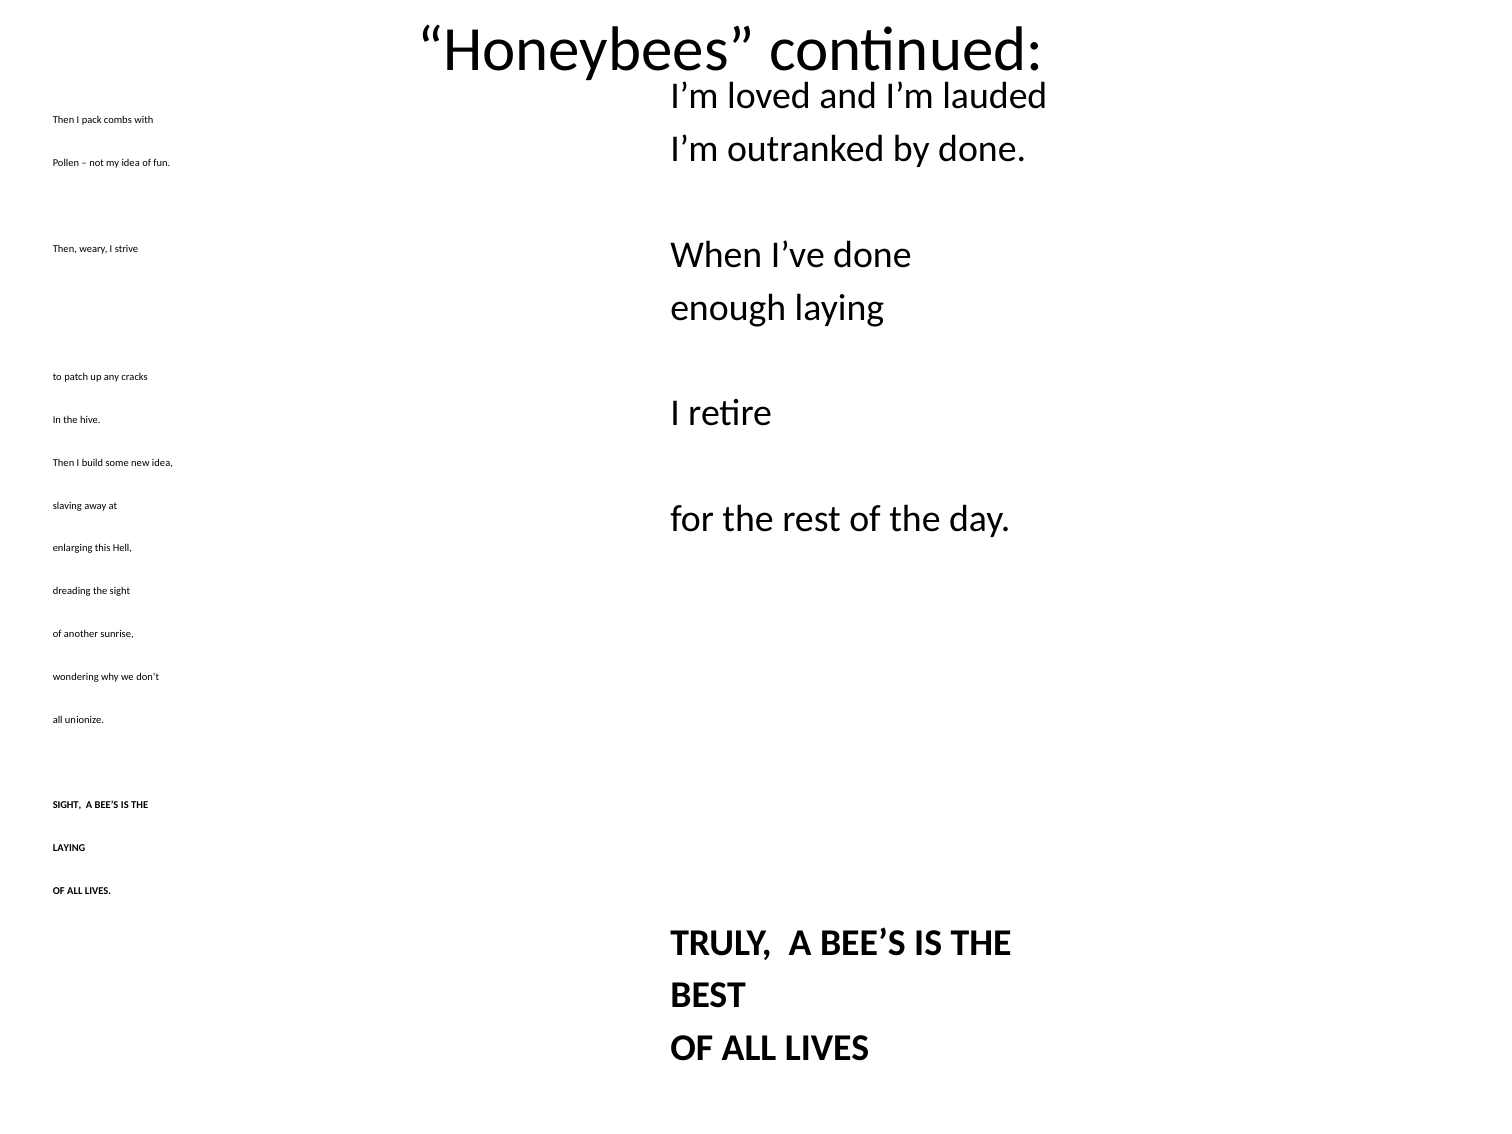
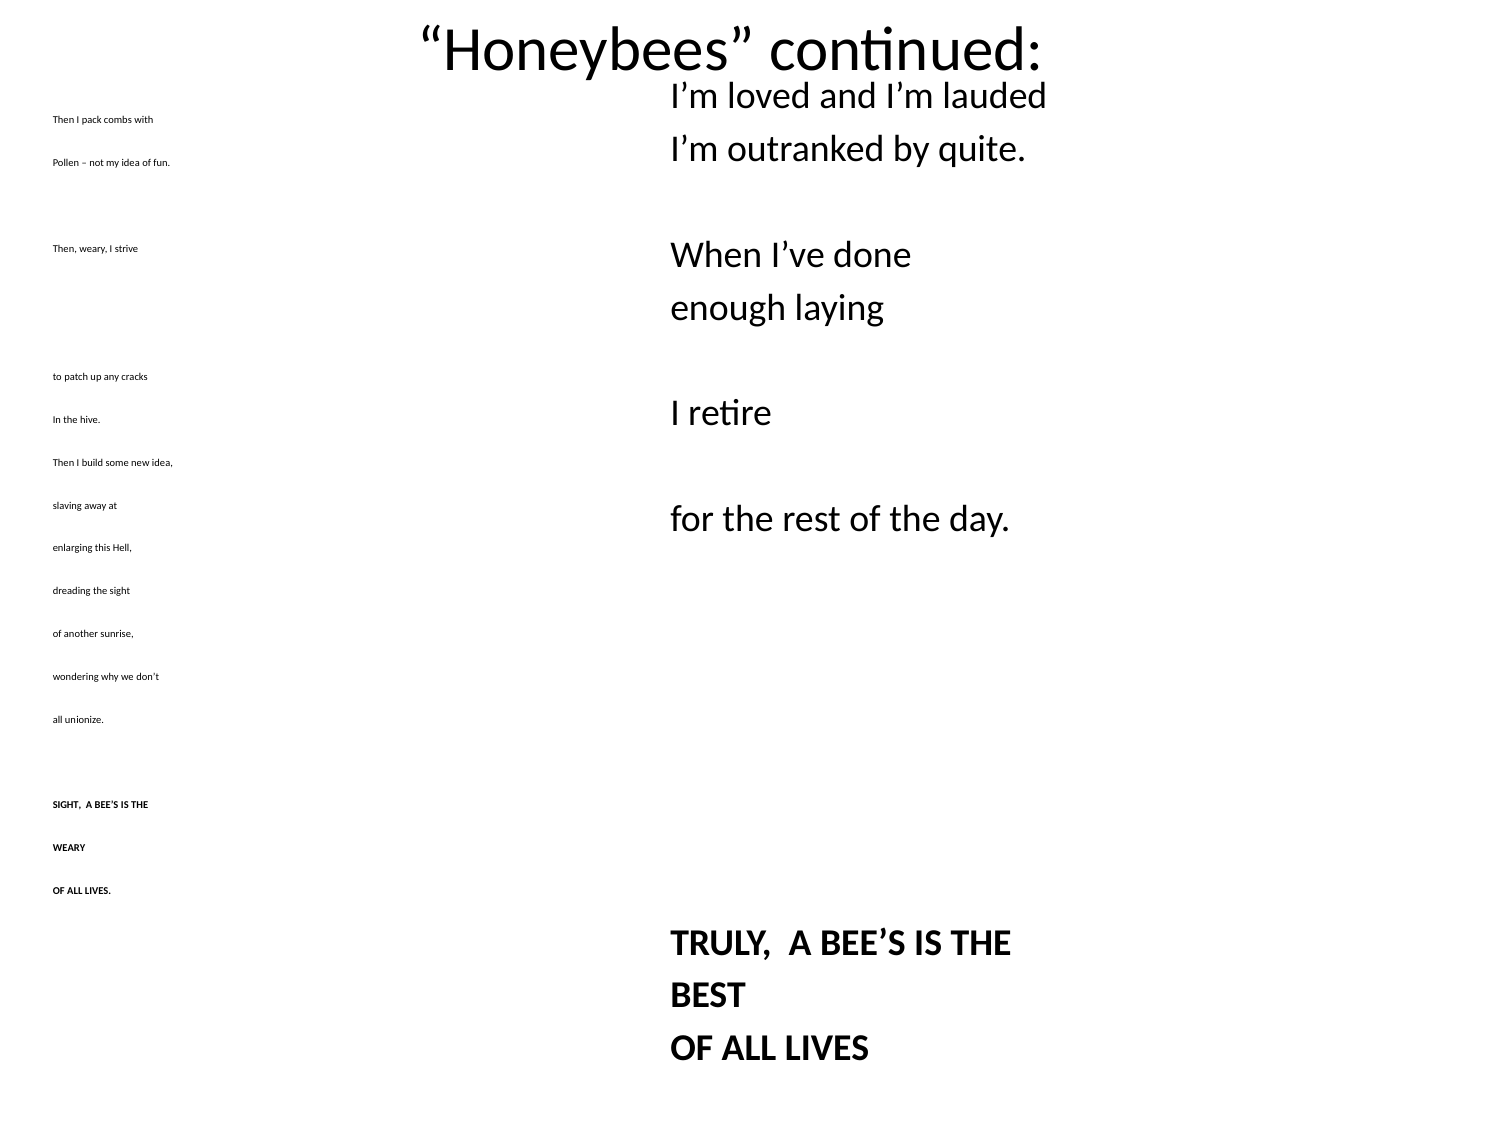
by done: done -> quite (982, 149)
LAYING: LAYING -> WEARY (69, 848)
